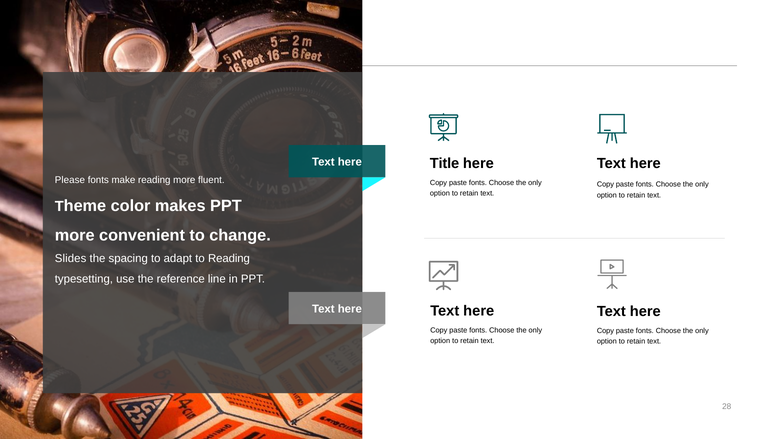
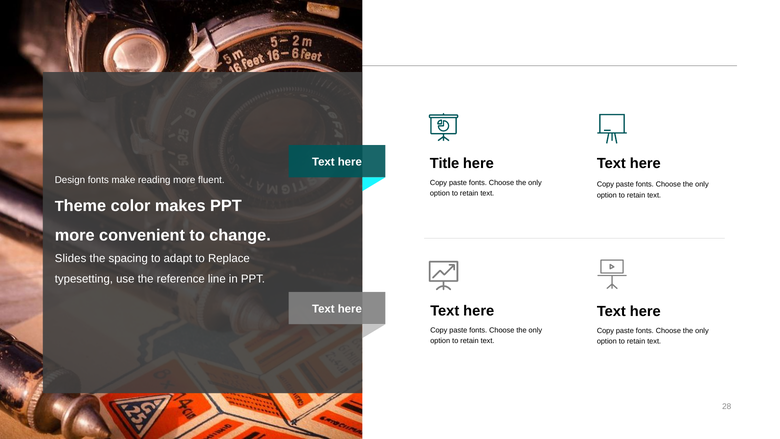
Please: Please -> Design (70, 180)
to Reading: Reading -> Replace (229, 258)
